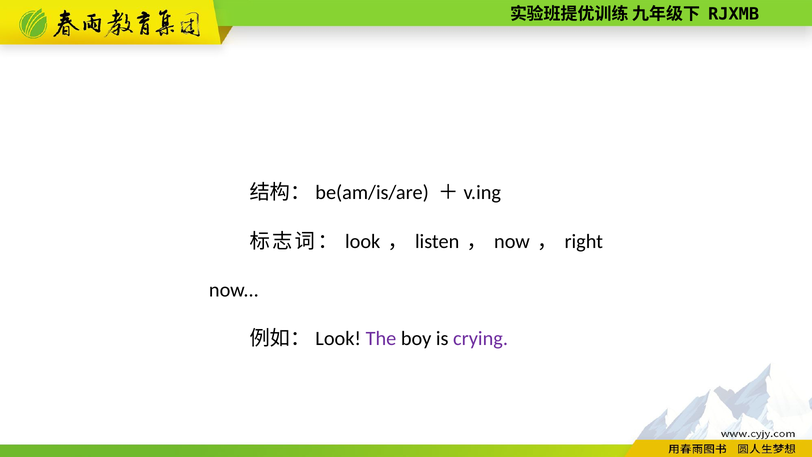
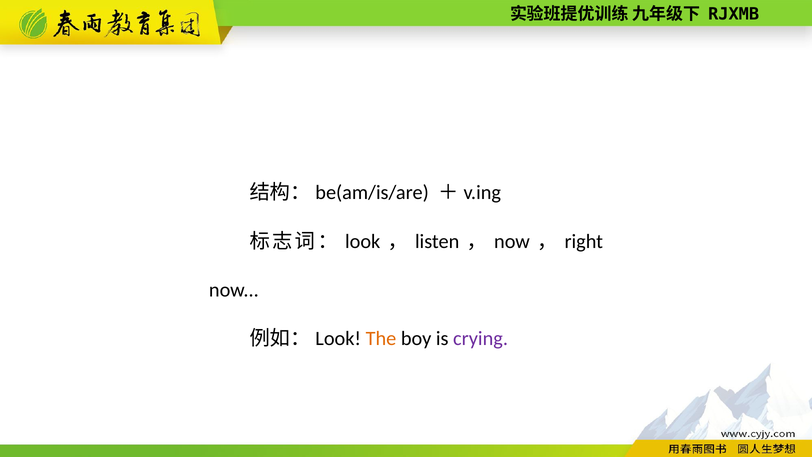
The colour: purple -> orange (381, 339)
